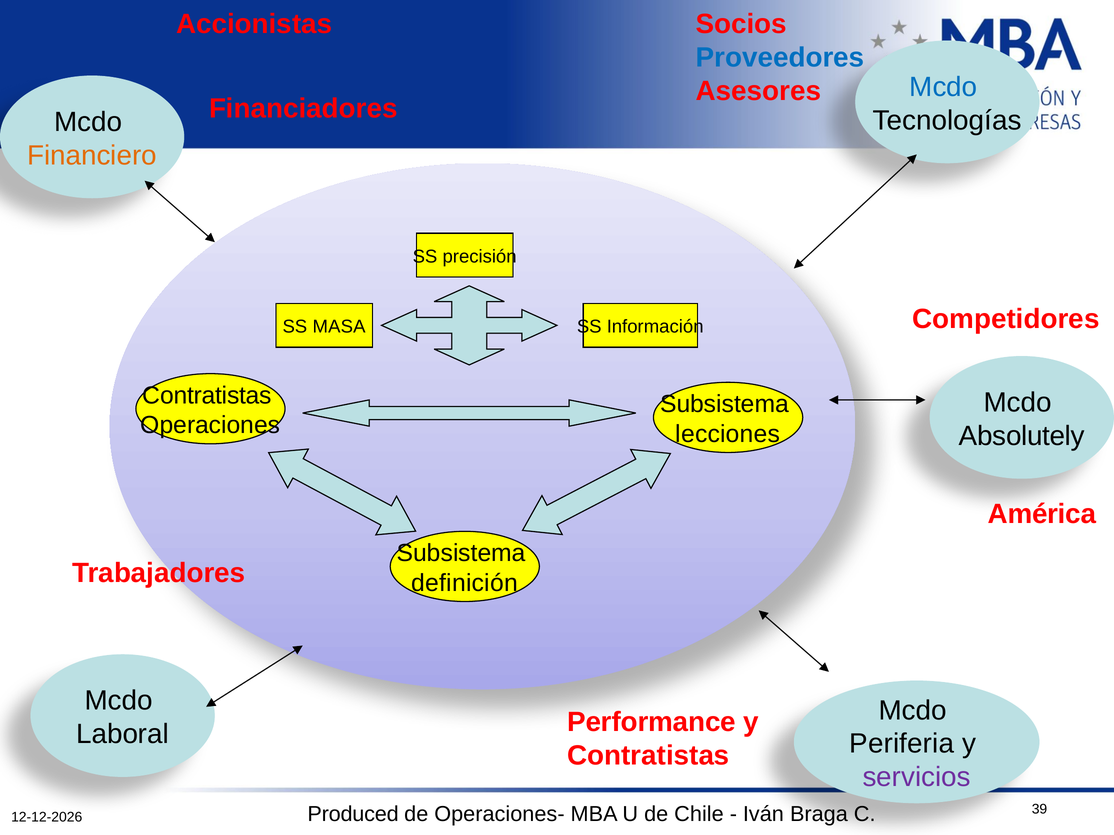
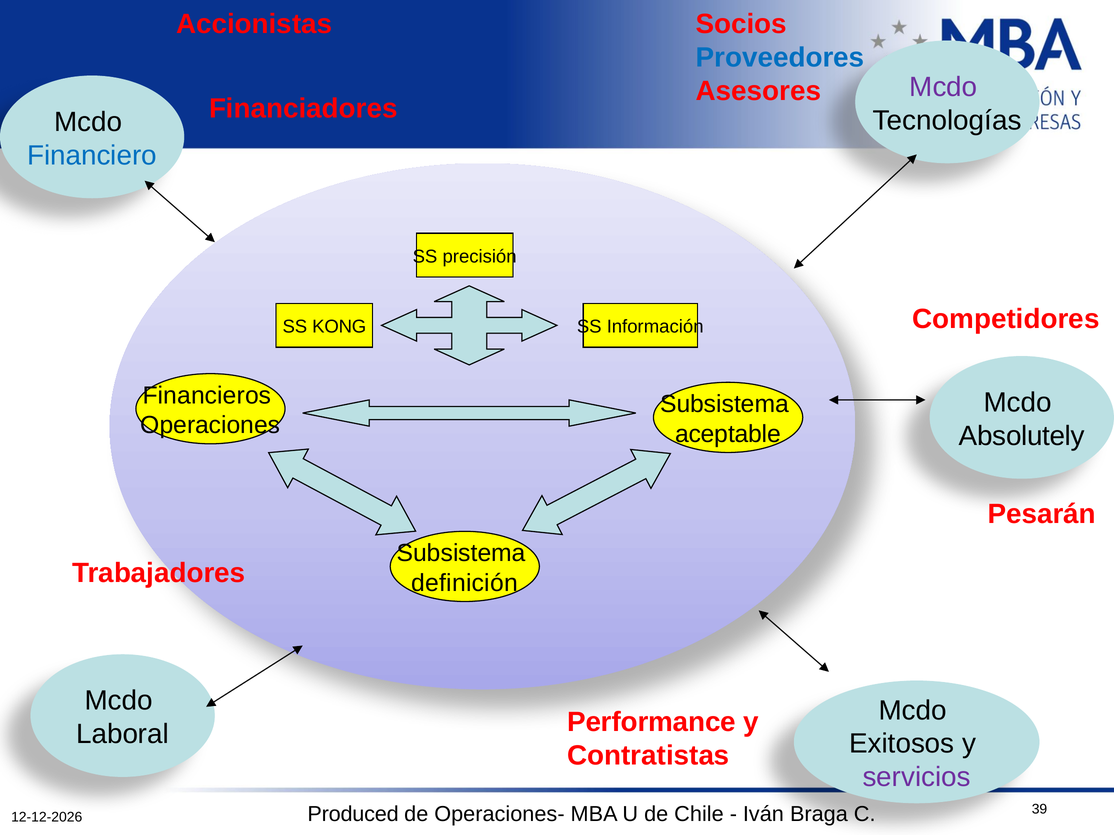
Mcdo colour: blue -> purple (943, 87)
Financiero colour: orange -> blue (92, 156)
MASA: MASA -> KONG (339, 327)
Contratistas: Contratistas -> Financieros (207, 396)
lecciones: lecciones -> aceptable (728, 434)
América: América -> Pesarán (1042, 515)
Periferia: Periferia -> Exitosos (902, 744)
